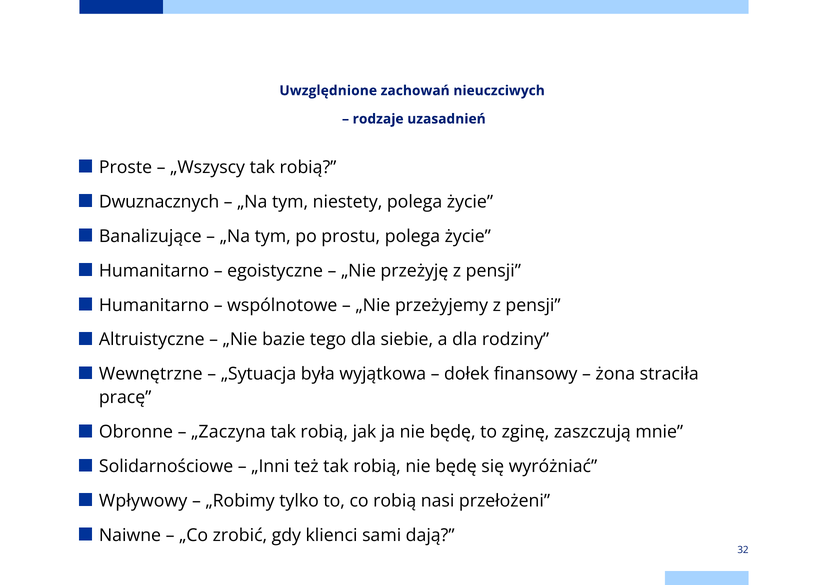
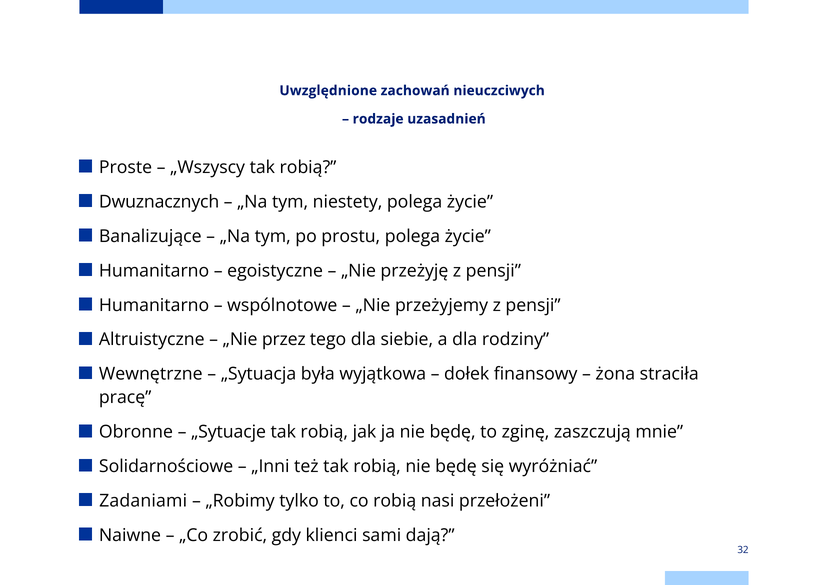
bazie: bazie -> przez (284, 340)
„Zaczyna: „Zaczyna -> „Sytuacje (229, 432)
Wpływowy: Wpływowy -> Zadaniami (143, 501)
